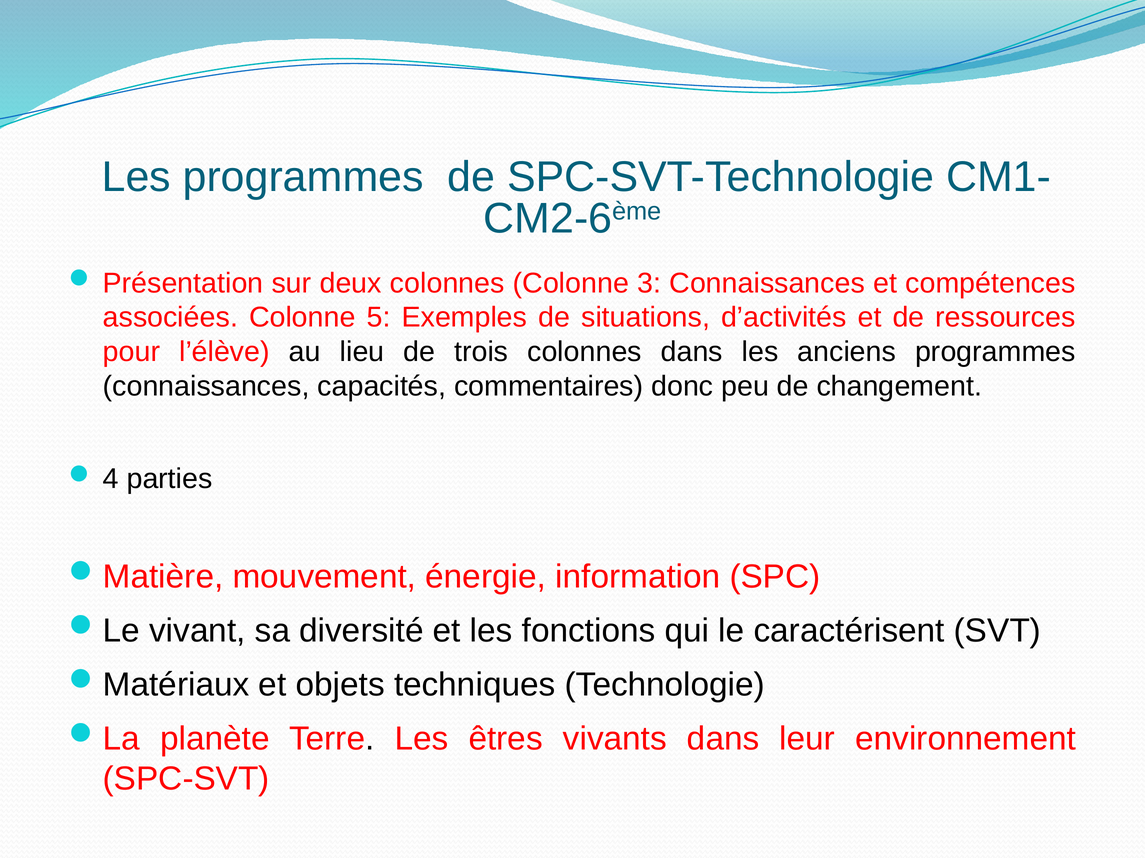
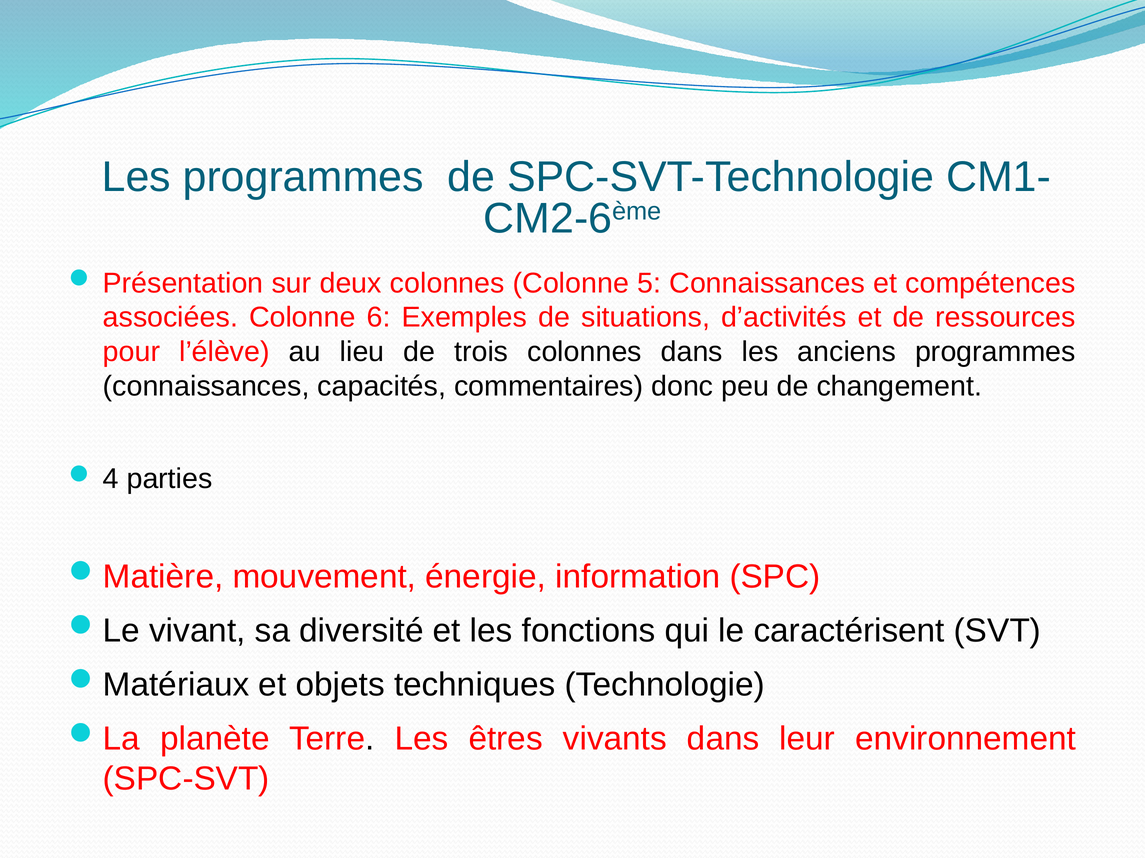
3: 3 -> 5 (649, 283)
5: 5 -> 6 (379, 318)
